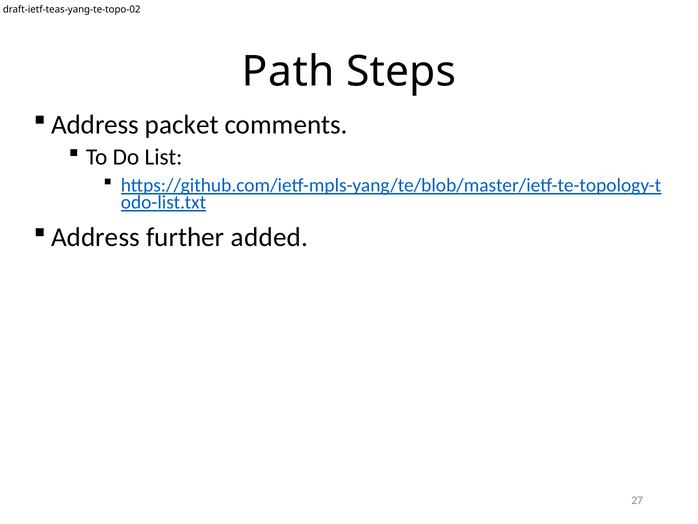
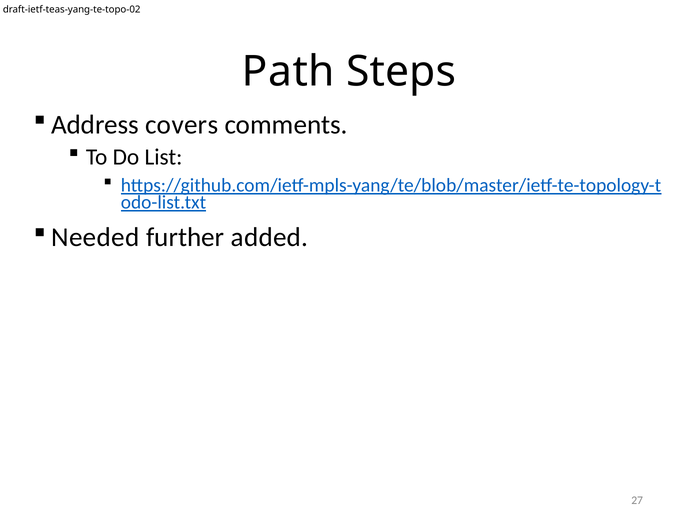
packet: packet -> covers (182, 125)
Address: Address -> Needed (95, 237)
